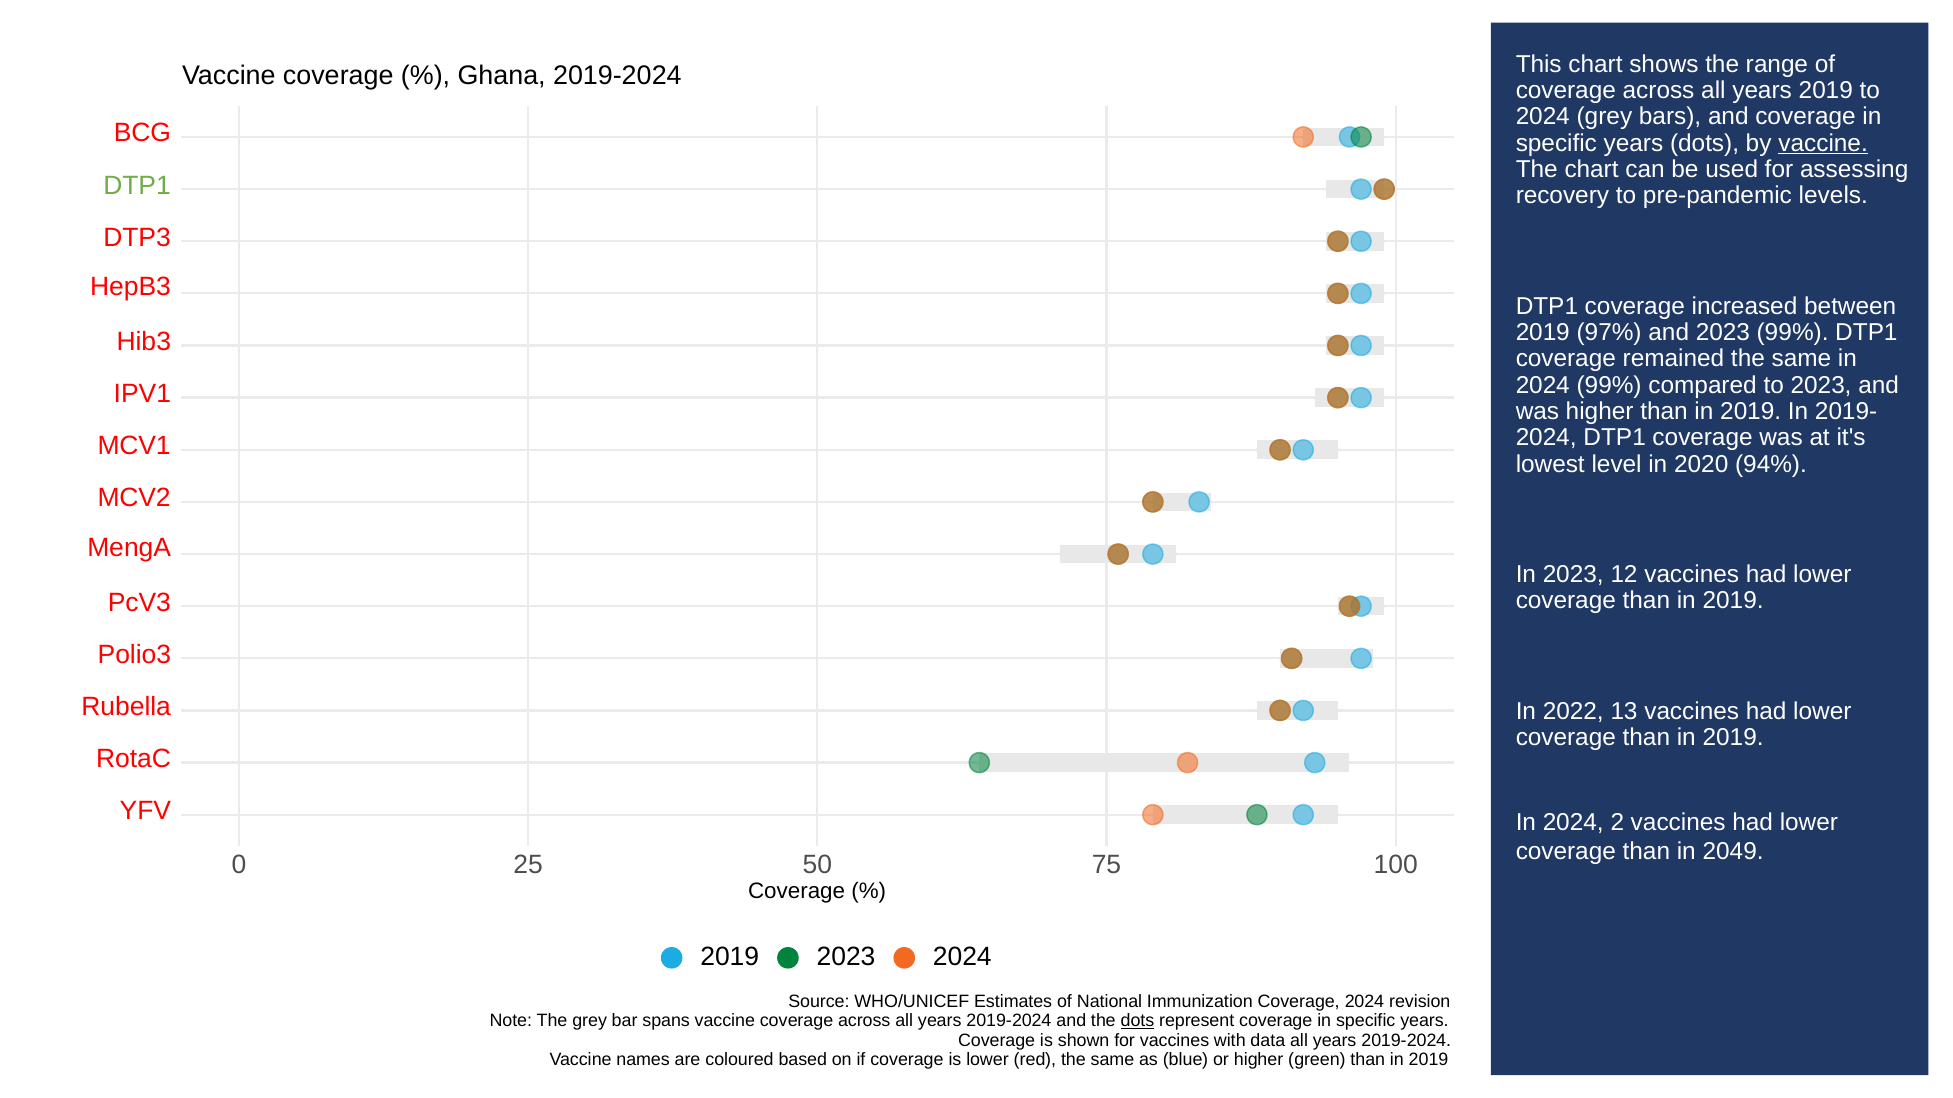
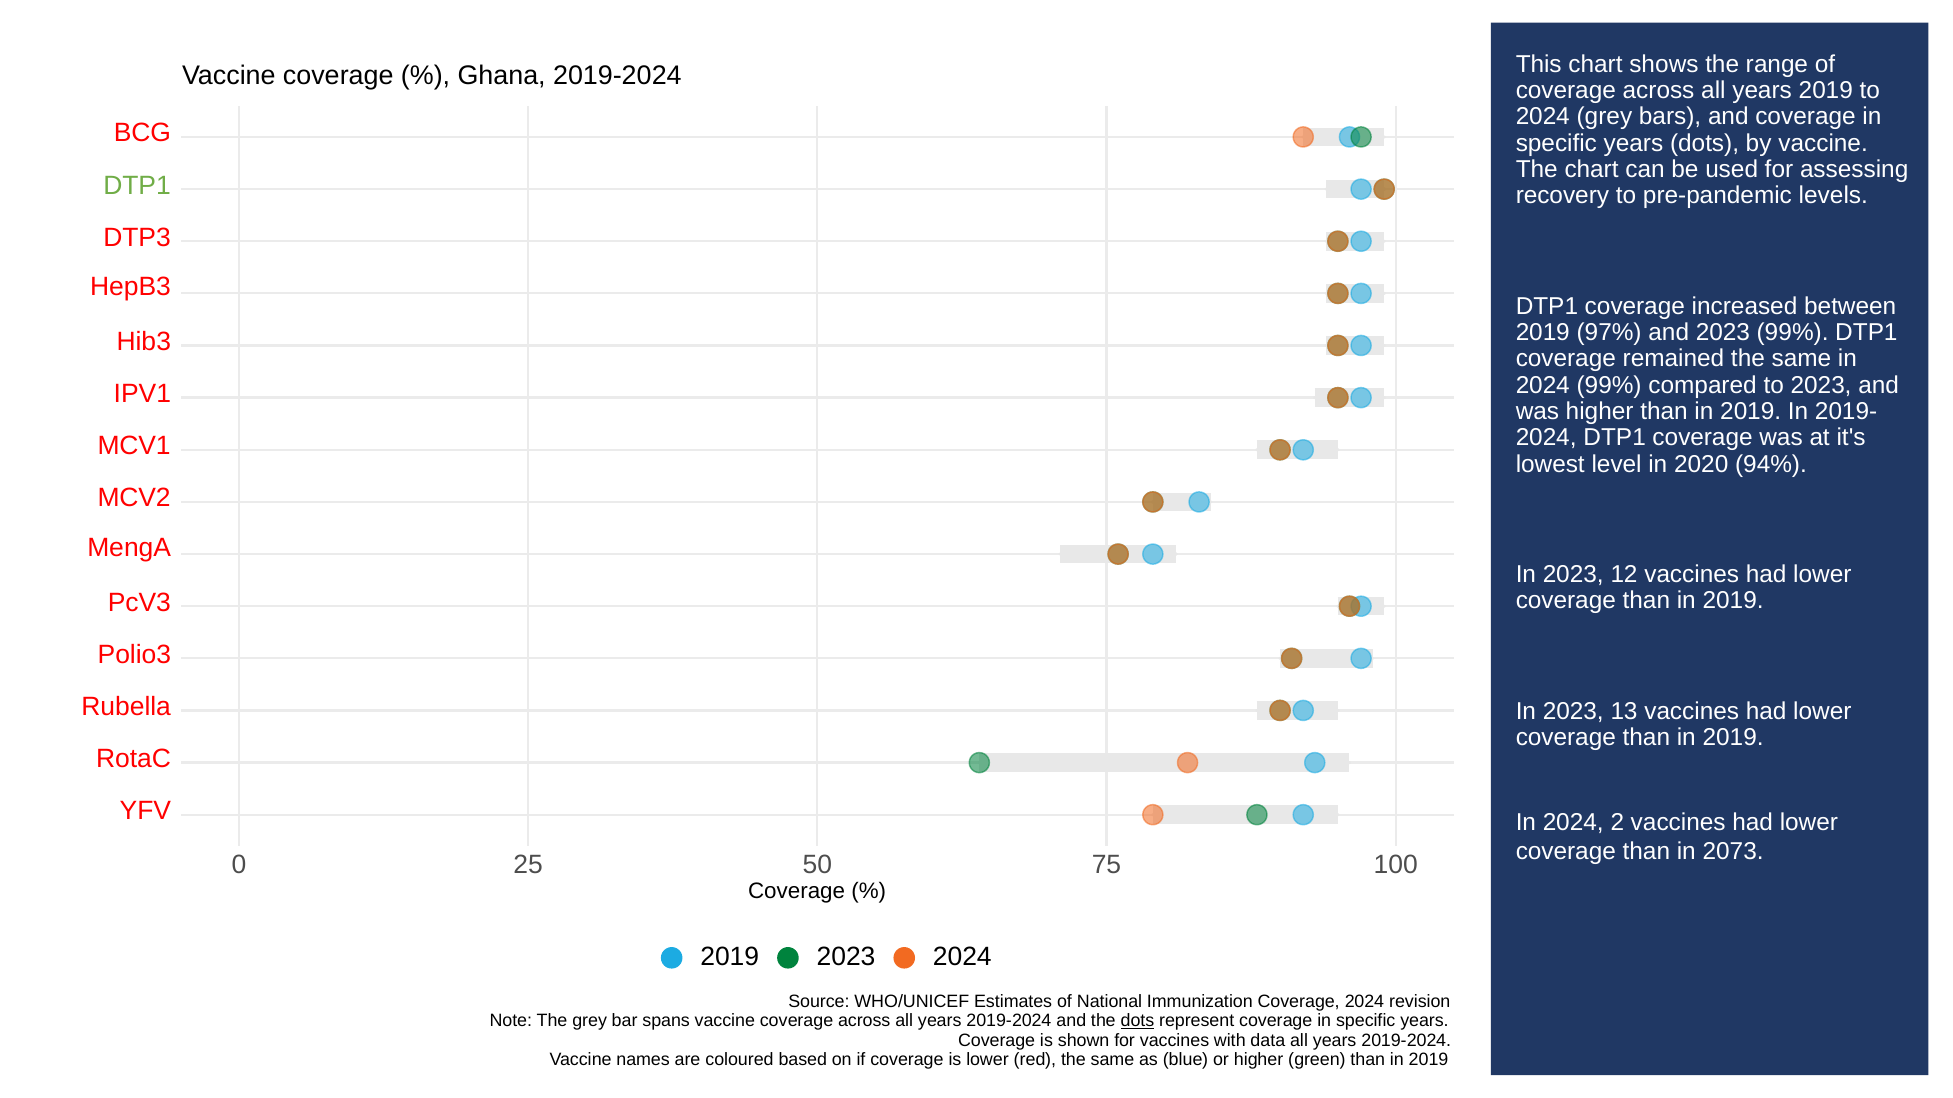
vaccine underline: present -> none (1823, 143)
2022: 2022 -> 2023 (1573, 712)
2049: 2049 -> 2073 (1733, 852)
